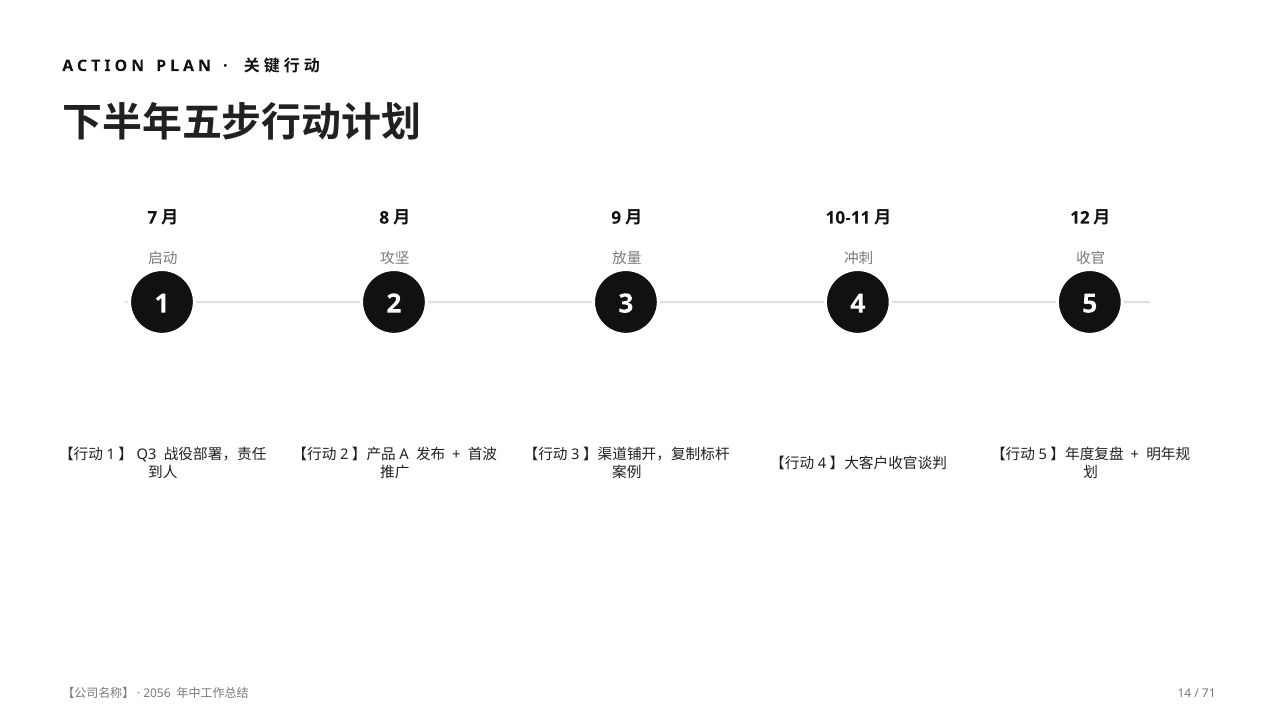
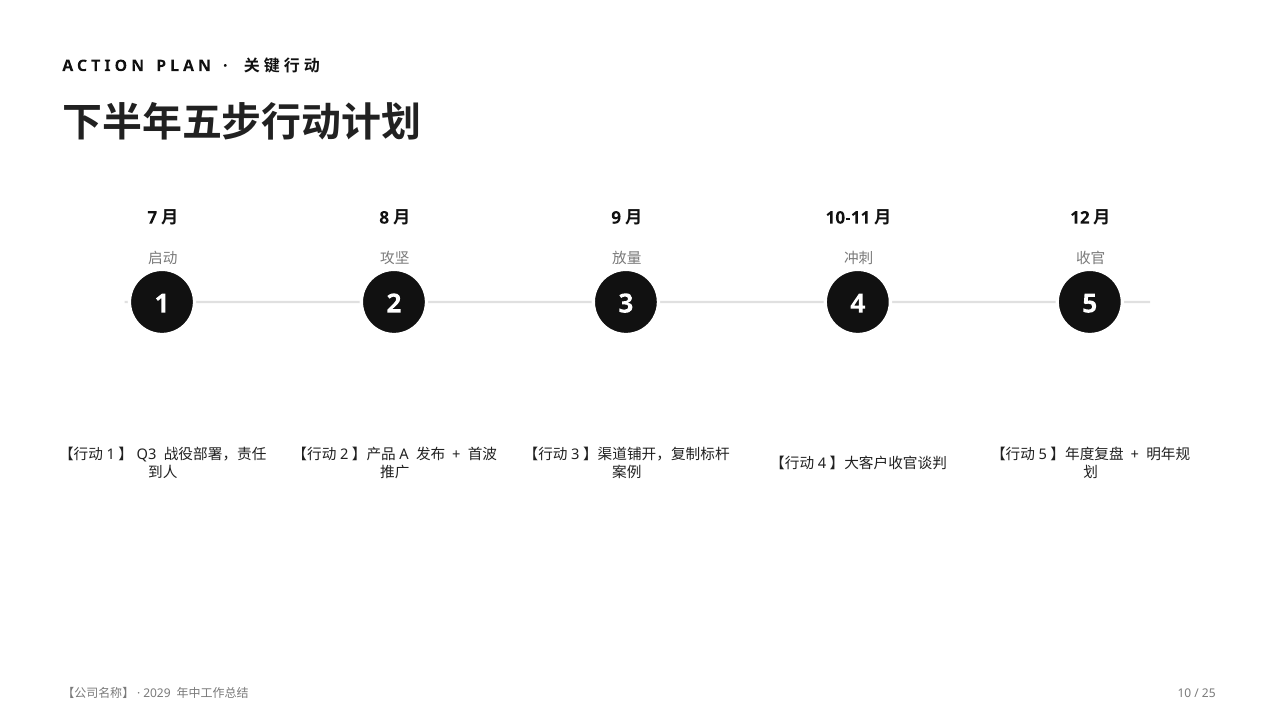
2056: 2056 -> 2029 (157, 694)
14: 14 -> 10 (1184, 694)
71: 71 -> 25 (1209, 694)
